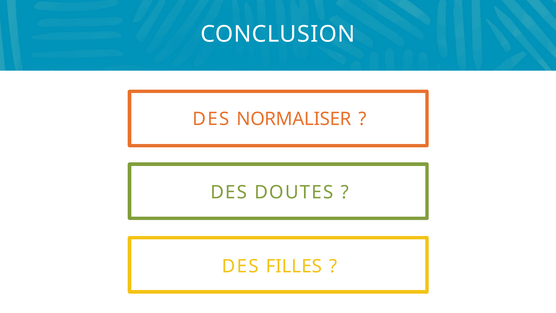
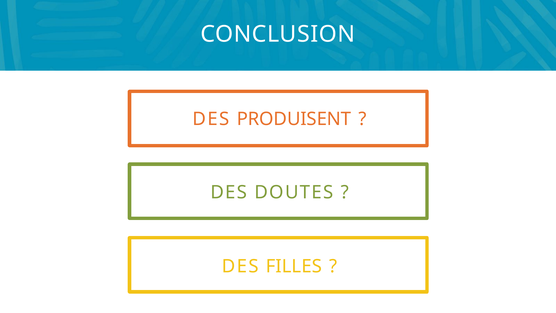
NORMALISER: NORMALISER -> PRODUISENT (294, 119)
